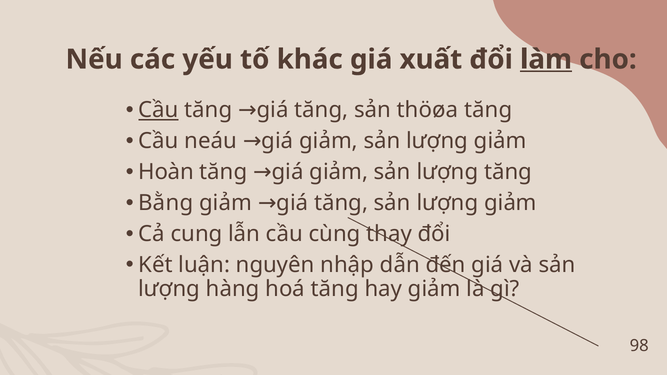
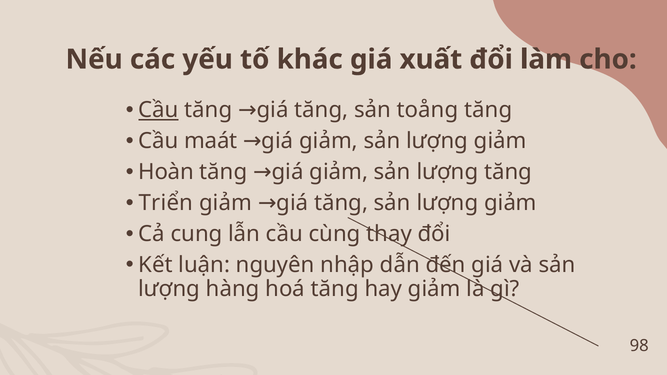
làm underline: present -> none (546, 59)
thöøa: thöøa -> toång (428, 110)
neáu: neáu -> maát (211, 141)
Bằng: Bằng -> Triển (166, 203)
